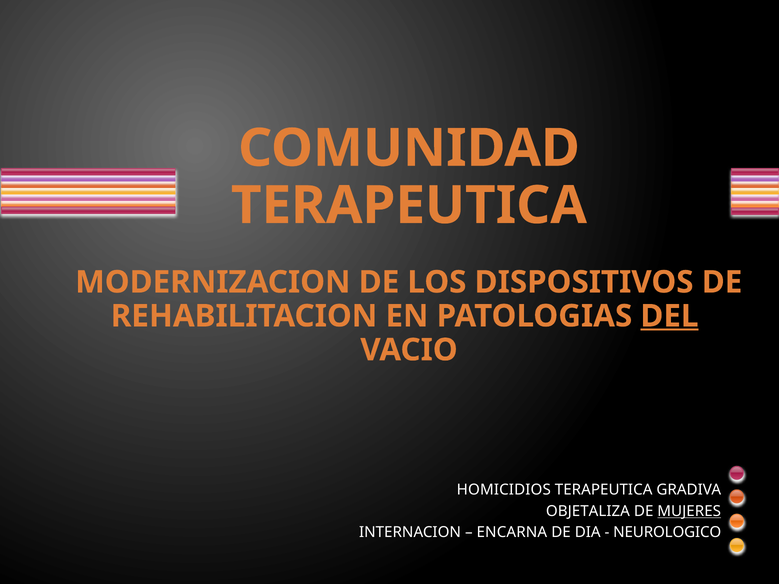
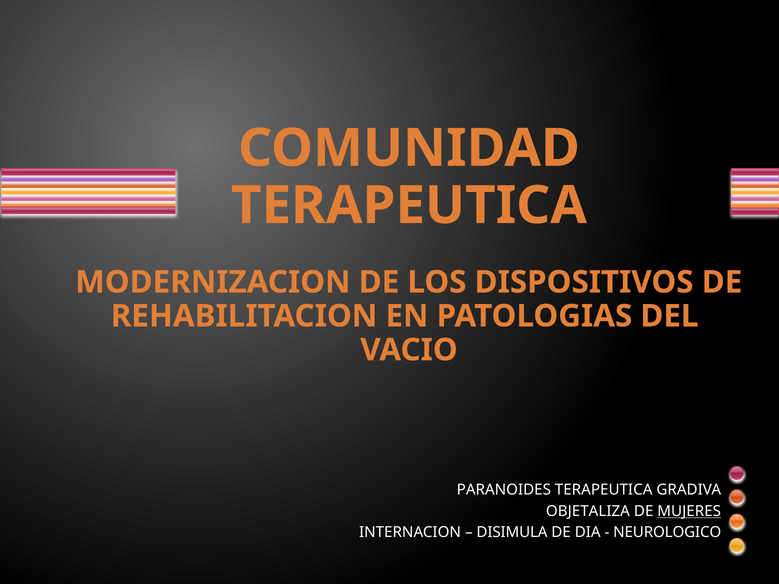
DEL underline: present -> none (669, 316)
HOMICIDIOS: HOMICIDIOS -> PARANOIDES (504, 490)
ENCARNA: ENCARNA -> DISIMULA (512, 533)
